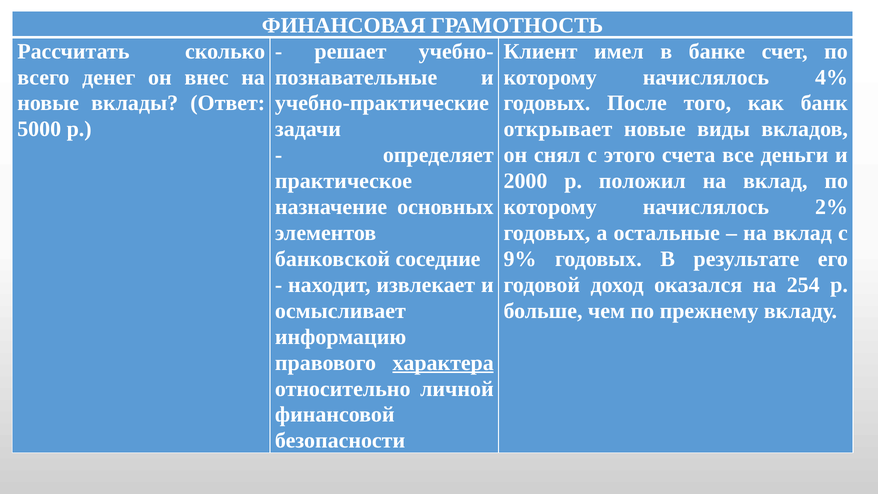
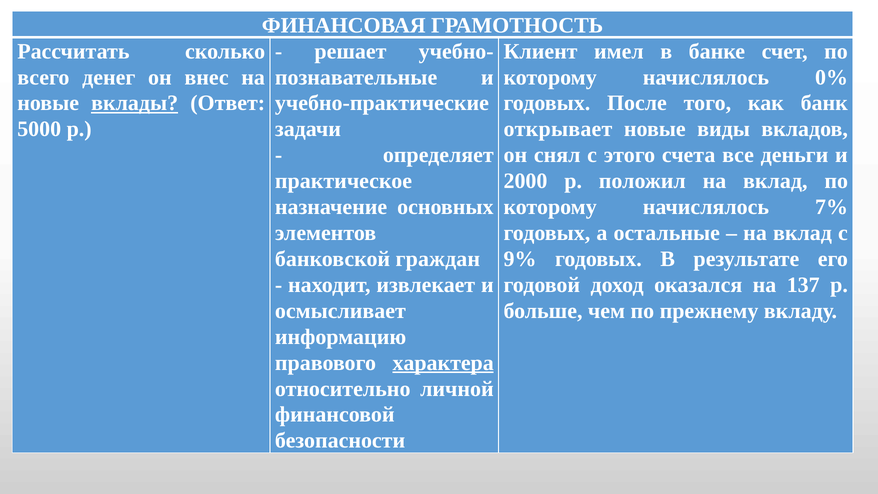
4%: 4% -> 0% (832, 77)
вклады underline: none -> present (135, 103)
2%: 2% -> 7% (832, 207)
соседние: соседние -> граждан (438, 259)
254: 254 -> 137 (803, 285)
